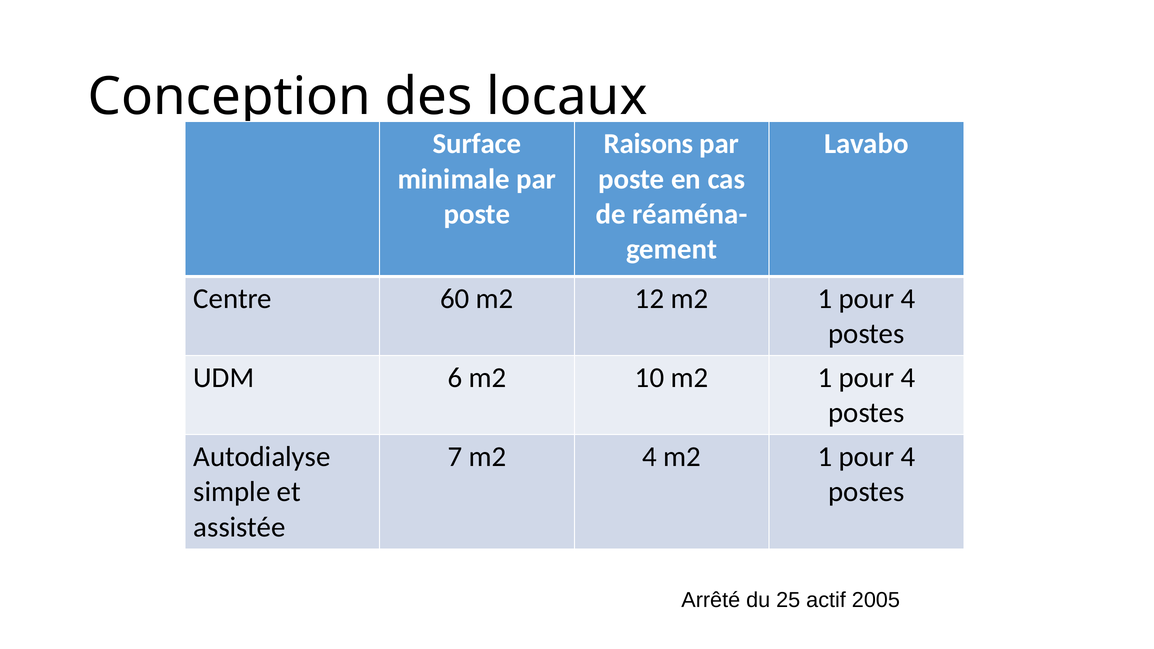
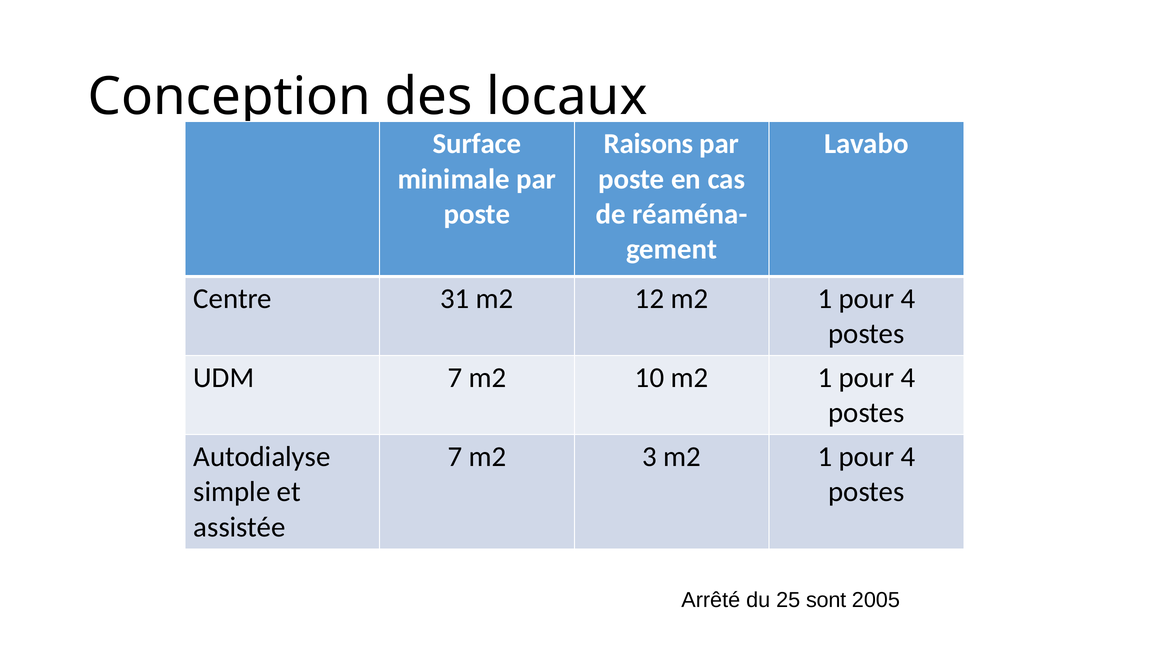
60: 60 -> 31 (455, 299)
UDM 6: 6 -> 7 (455, 378)
m2 4: 4 -> 3 (650, 457)
actif: actif -> sont (826, 600)
